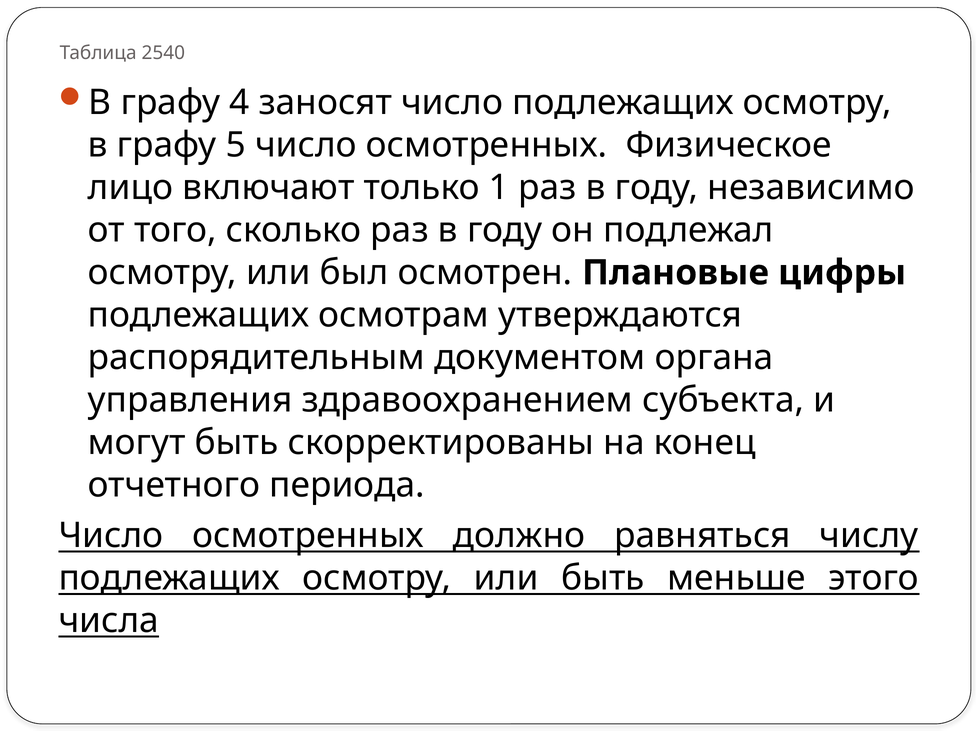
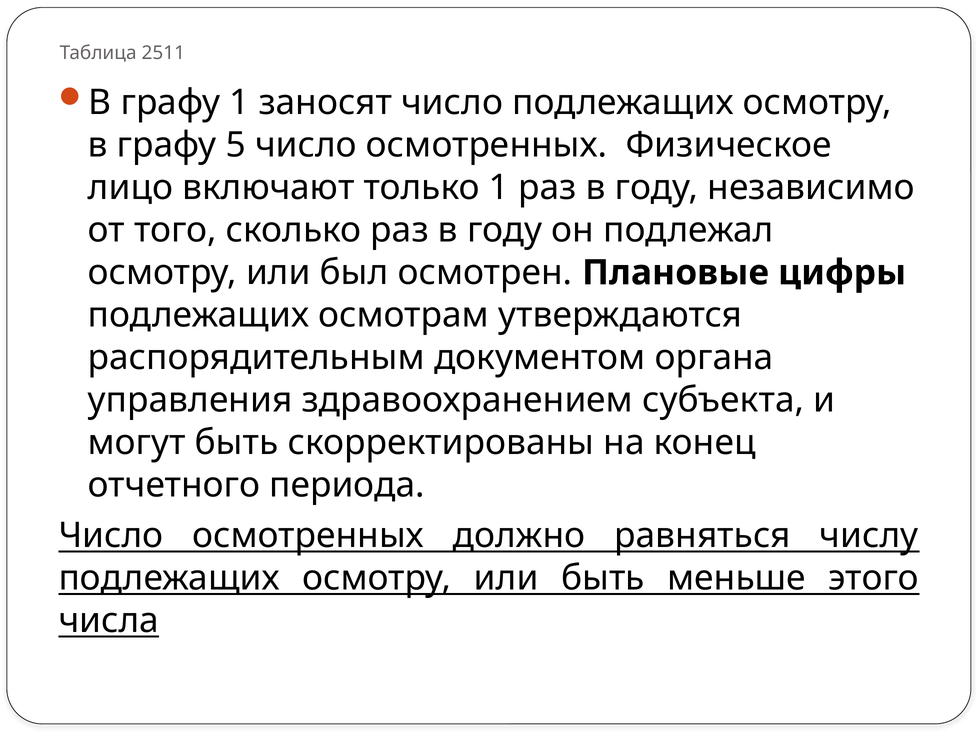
2540: 2540 -> 2511 (163, 53)
графу 4: 4 -> 1 (239, 103)
